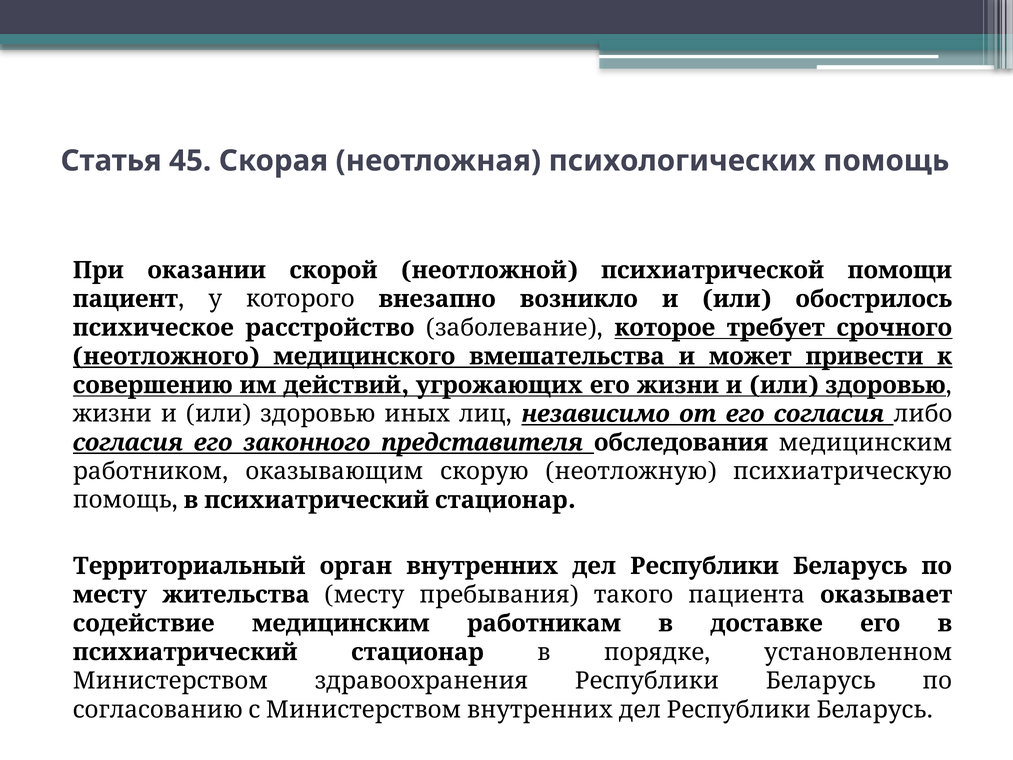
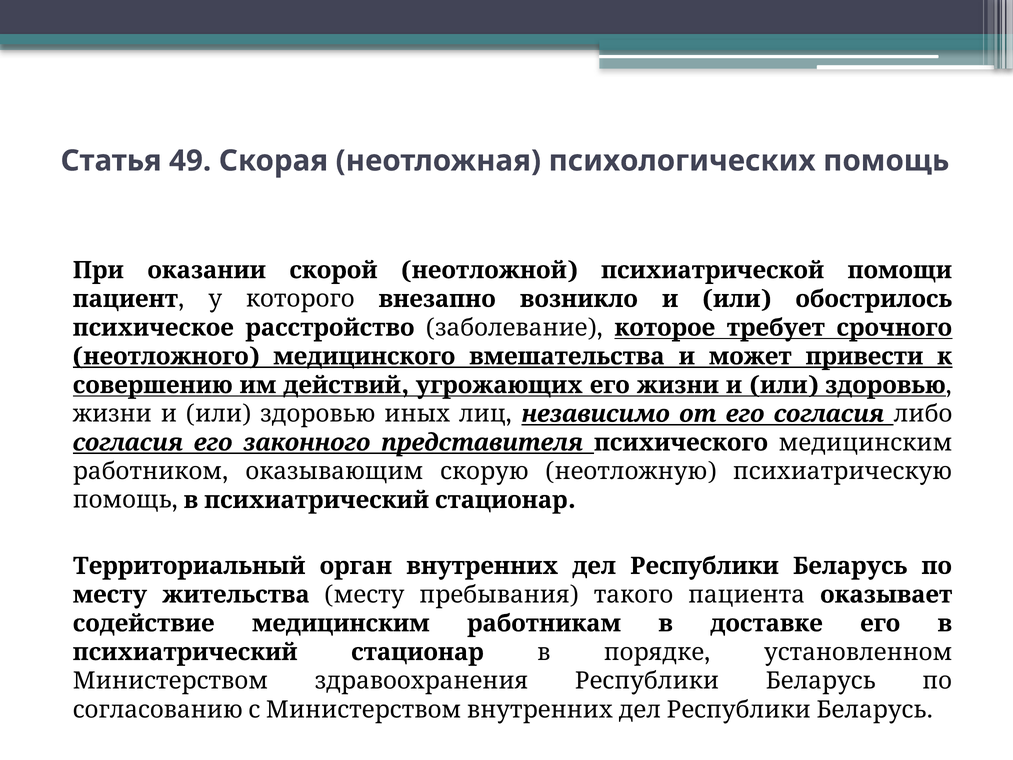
45: 45 -> 49 (190, 161)
обследования: обследования -> психического (681, 442)
